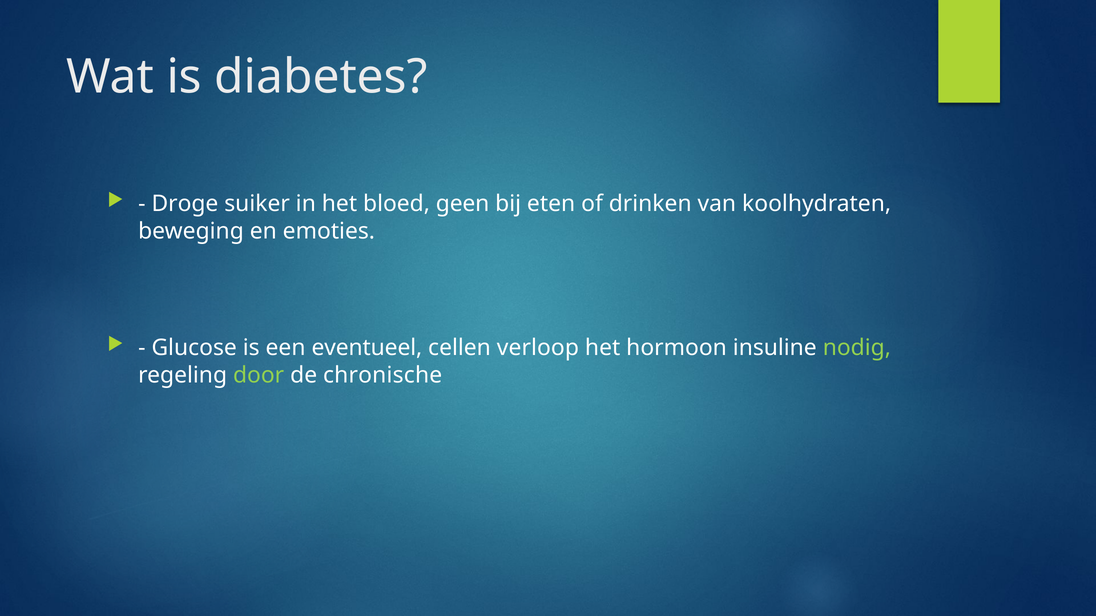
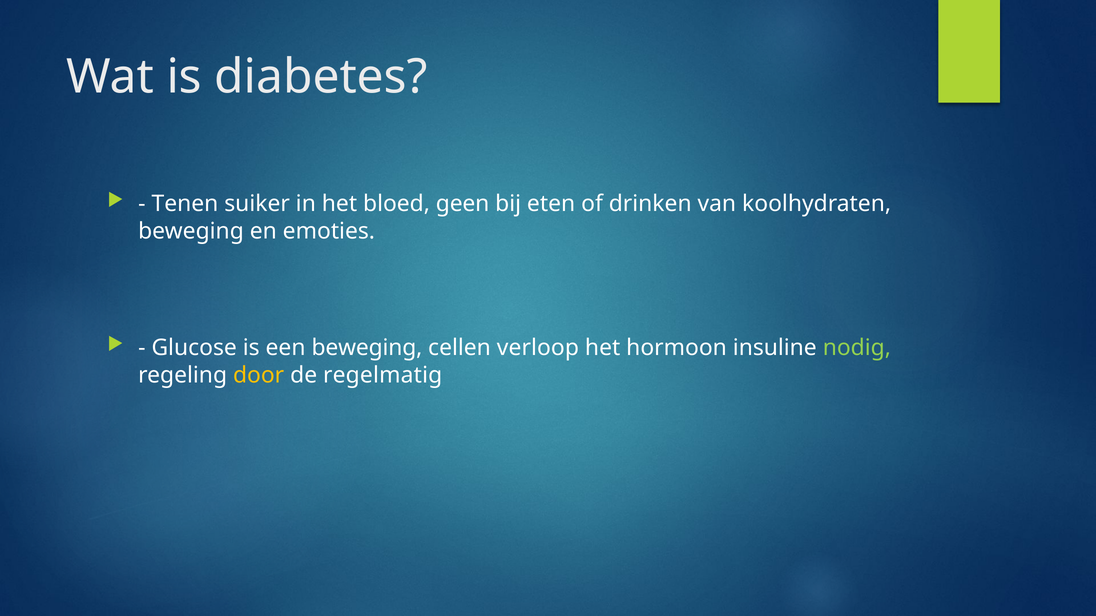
Droge: Droge -> Tenen (185, 204)
een eventueel: eventueel -> beweging (367, 348)
door colour: light green -> yellow (259, 375)
chronische: chronische -> regelmatig (383, 375)
